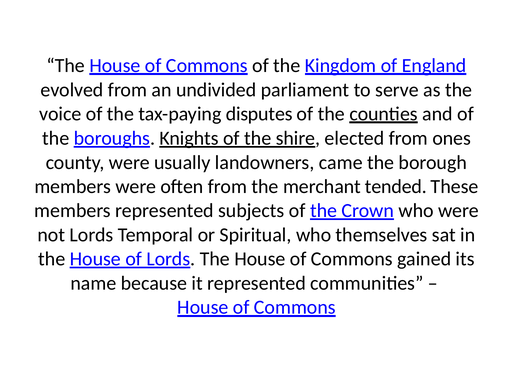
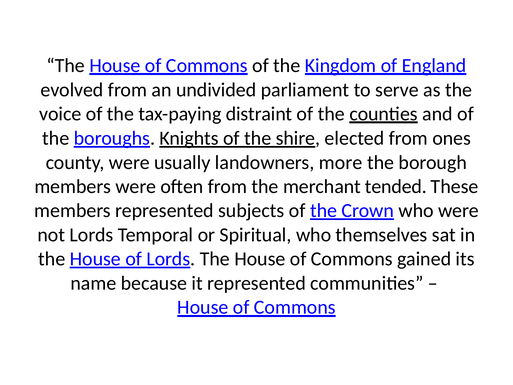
disputes: disputes -> distraint (259, 114)
came: came -> more (341, 163)
